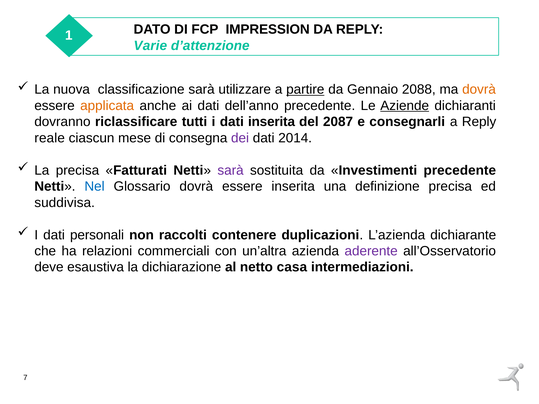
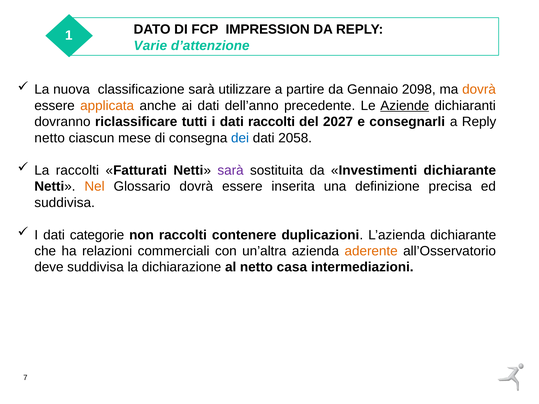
partire underline: present -> none (305, 90)
2088: 2088 -> 2098 (419, 90)
dati inserita: inserita -> raccolti (272, 122)
2087: 2087 -> 2027 (338, 122)
reale: reale -> netto (50, 138)
dei colour: purple -> blue (240, 138)
2014: 2014 -> 2058 (295, 138)
La precisa: precisa -> raccolti (77, 170)
Investimenti precedente: precedente -> dichiarante (460, 170)
Nel colour: blue -> orange (95, 187)
personali: personali -> categorie (97, 235)
aderente colour: purple -> orange (371, 251)
deve esaustiva: esaustiva -> suddivisa (96, 267)
